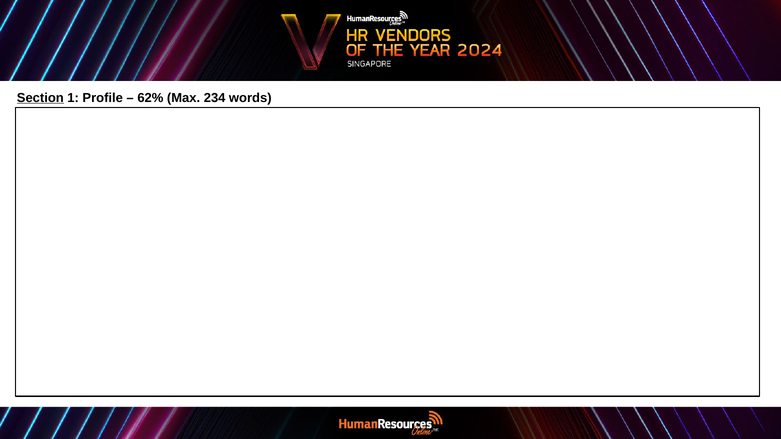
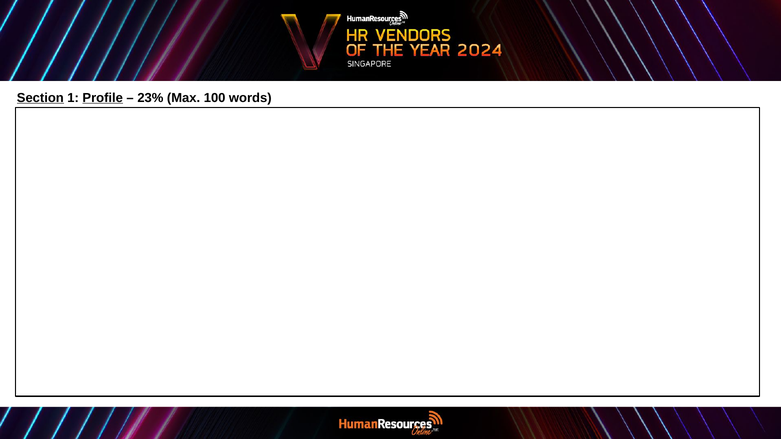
Profile underline: none -> present (103, 98)
62%: 62% -> 23% (150, 98)
234: 234 -> 100 (215, 98)
